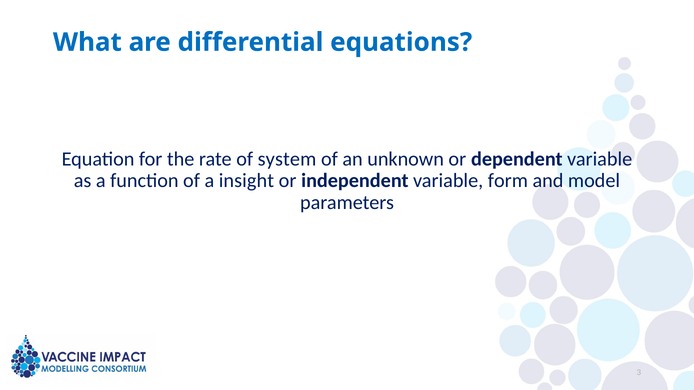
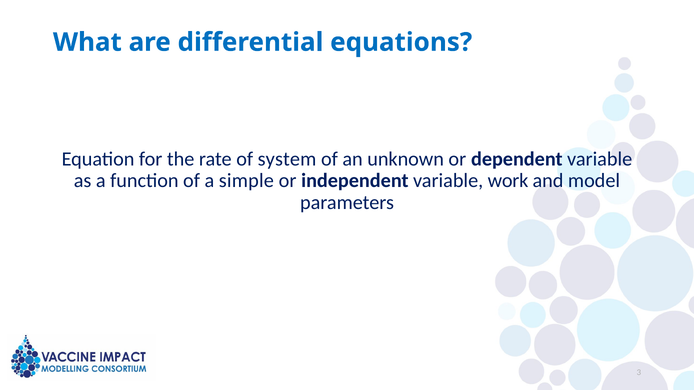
insight: insight -> simple (246, 181)
form: form -> work (508, 181)
